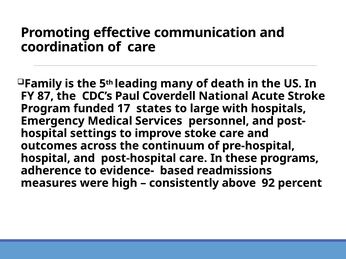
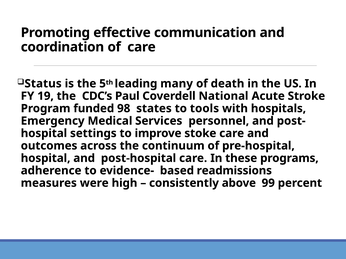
Family: Family -> Status (43, 84)
87: 87 -> 19 (46, 96)
17: 17 -> 98 (124, 109)
large: large -> tools (205, 109)
92: 92 -> 99 (268, 183)
